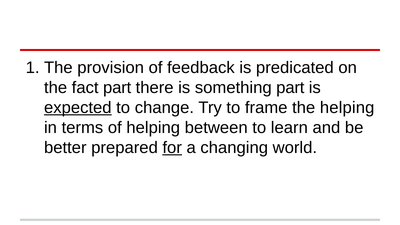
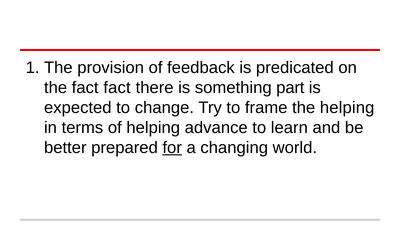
fact part: part -> fact (117, 88)
expected underline: present -> none (78, 108)
between: between -> advance (216, 128)
